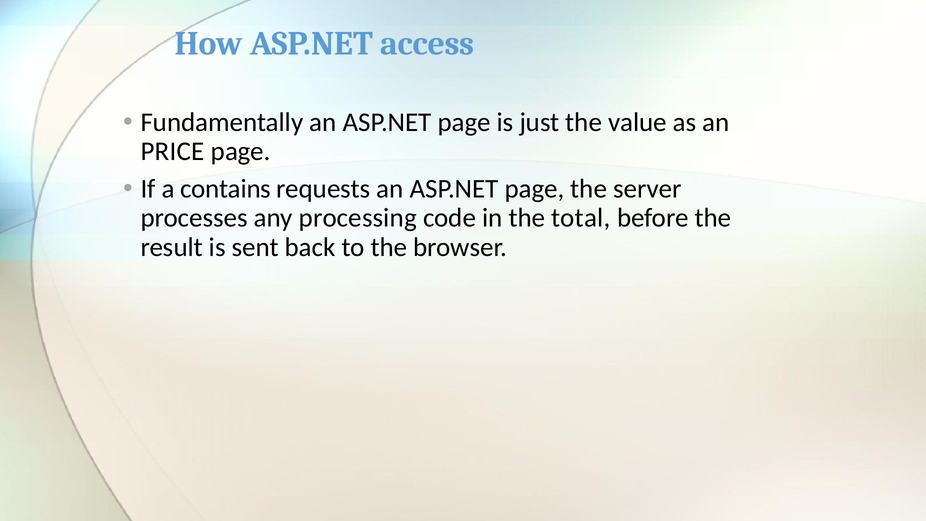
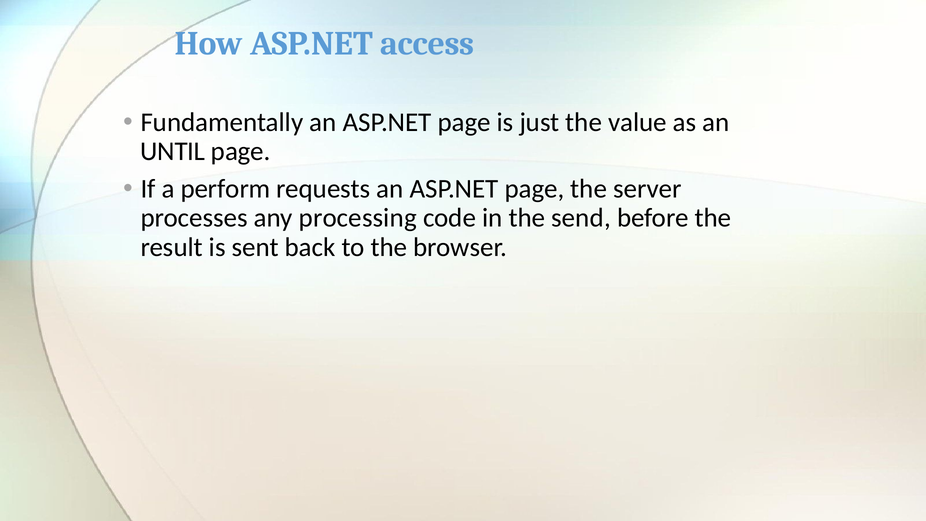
PRICE: PRICE -> UNTIL (173, 151)
contains: contains -> perform (225, 189)
total: total -> send (581, 218)
